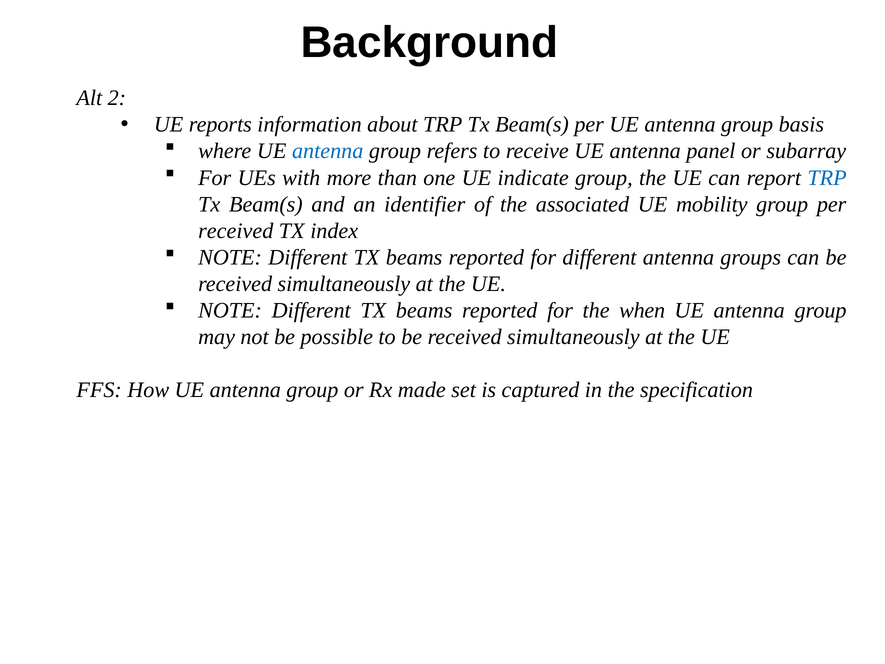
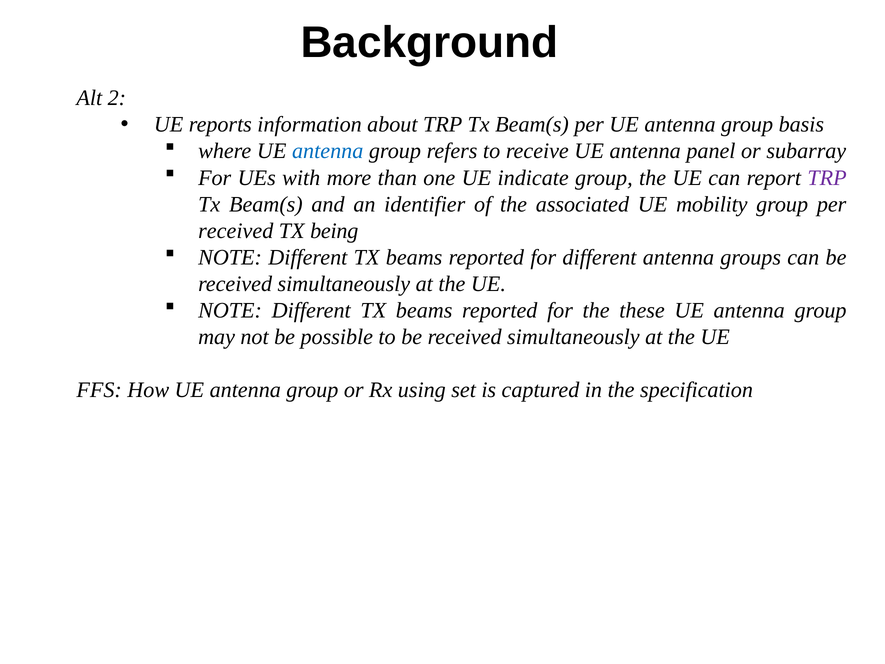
TRP colour: blue -> purple (827, 178)
index: index -> being (334, 231)
when: when -> these (642, 310)
made: made -> using (422, 390)
